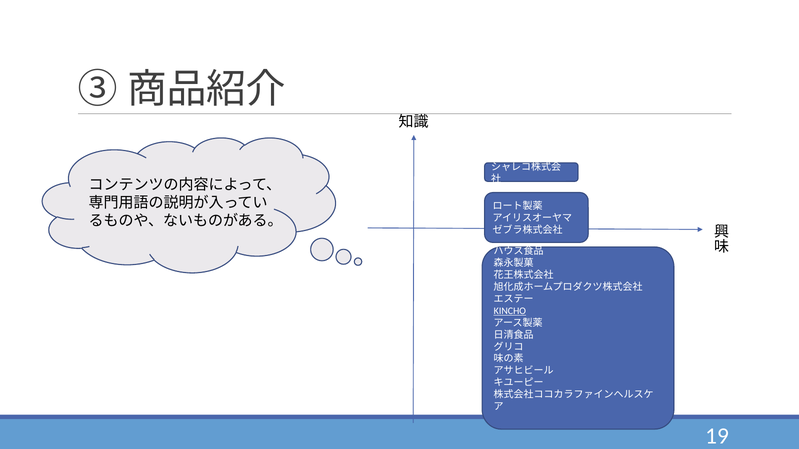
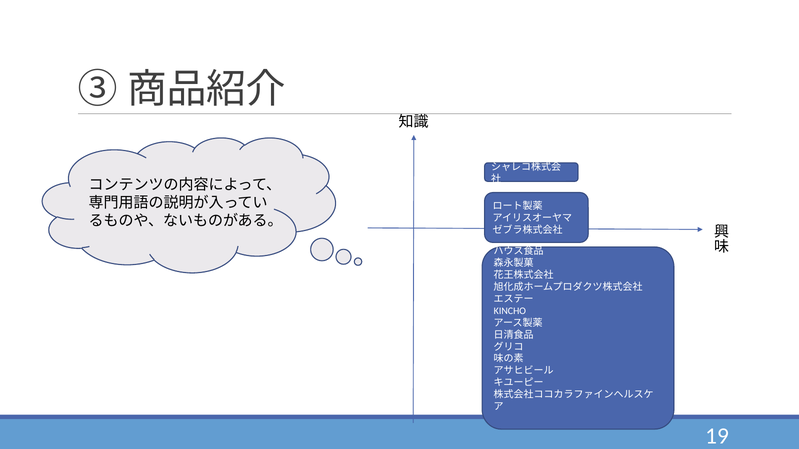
KINCHO underline: present -> none (510, 311)
